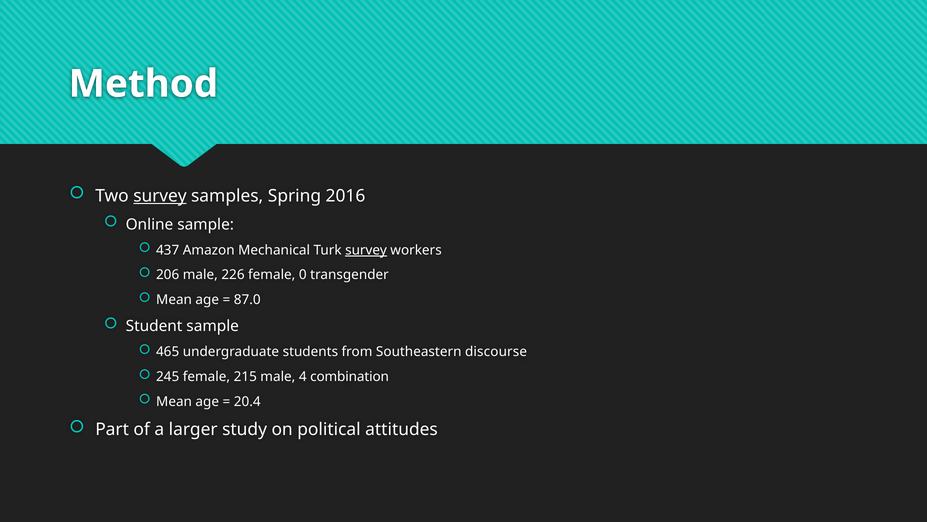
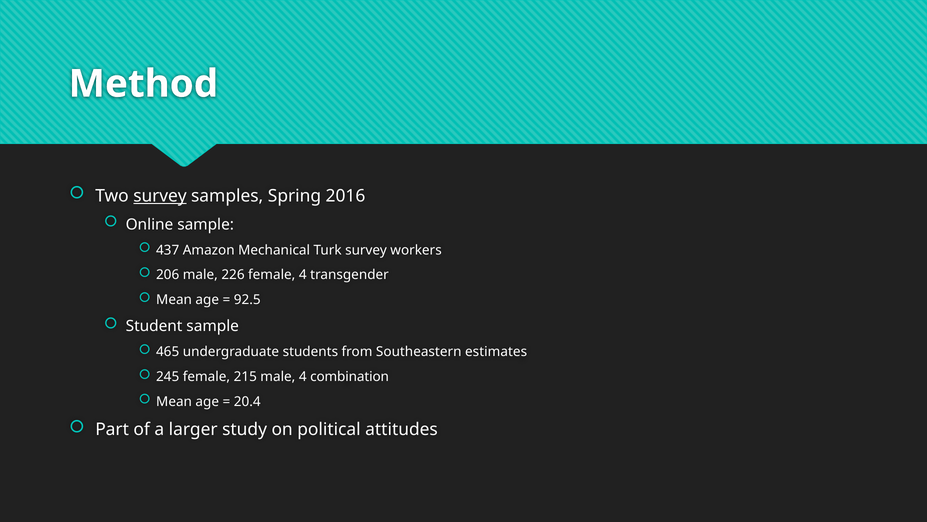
survey underline: present -> none (366, 250)
female 0: 0 -> 4 (303, 275)
87.0: 87.0 -> 92.5 (247, 299)
discourse: discourse -> estimates (496, 352)
